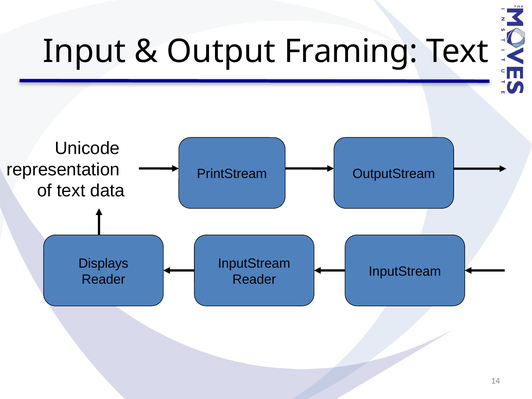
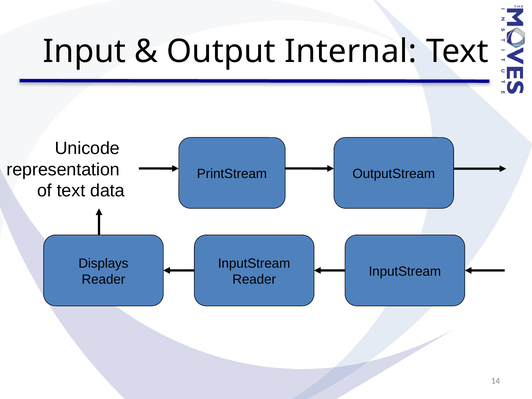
Framing: Framing -> Internal (351, 51)
